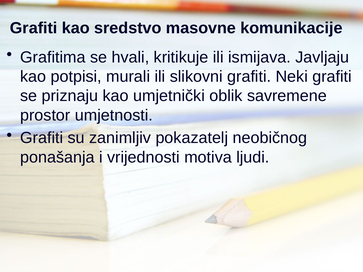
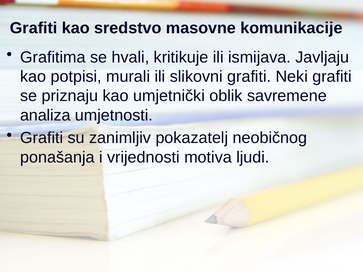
prostor: prostor -> analiza (45, 115)
